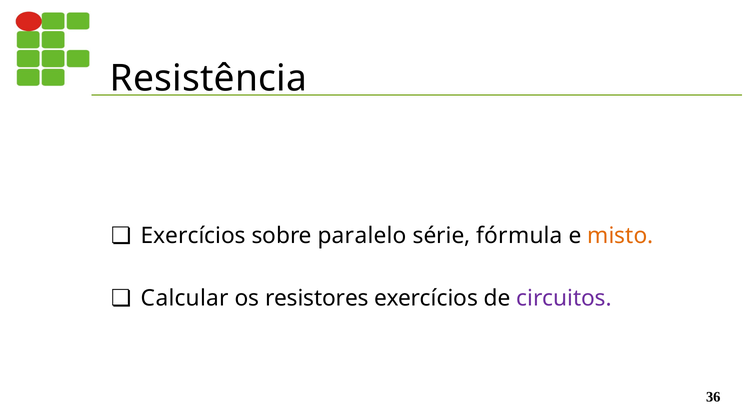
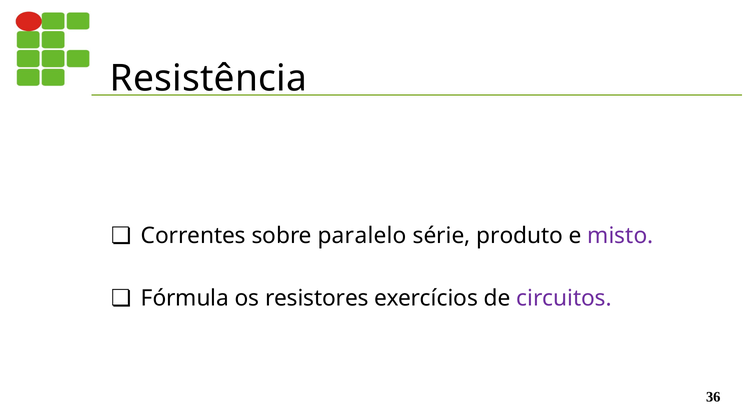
Exercícios: Exercícios -> Correntes (193, 236)
fórmula: fórmula -> produto (520, 236)
misto colour: orange -> purple (620, 236)
Calcular: Calcular -> Fórmula (185, 299)
